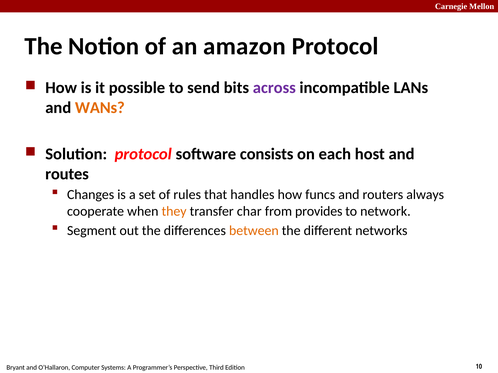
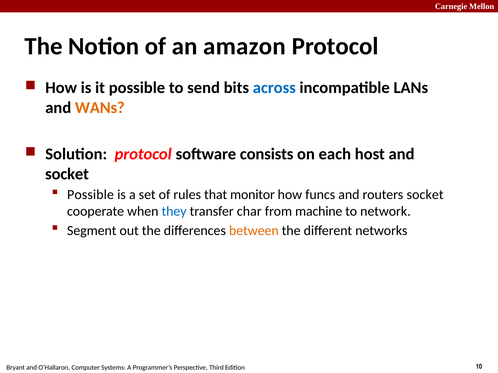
across colour: purple -> blue (274, 88)
routes: routes -> socket (67, 174)
Changes: Changes -> Possible (91, 195)
handles: handles -> monitor (252, 195)
routers always: always -> socket (425, 195)
they colour: orange -> blue (174, 212)
provides: provides -> machine (319, 212)
